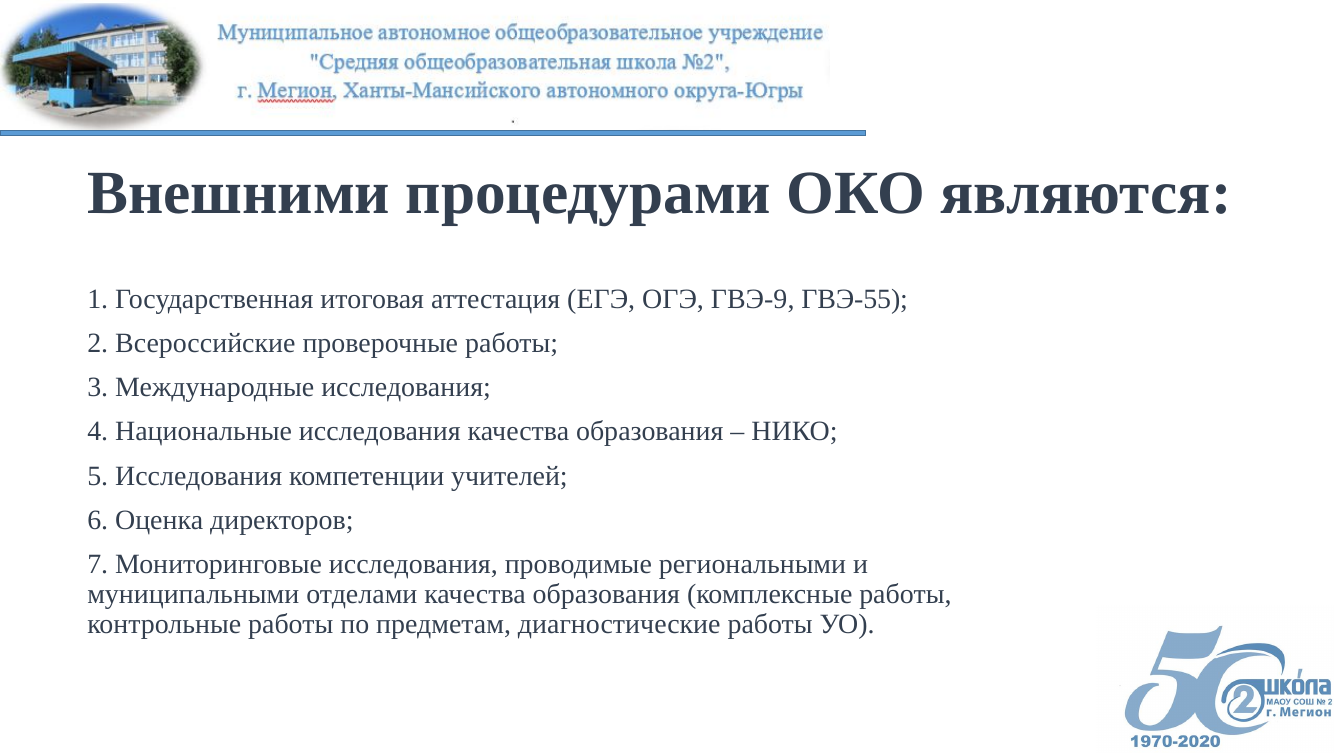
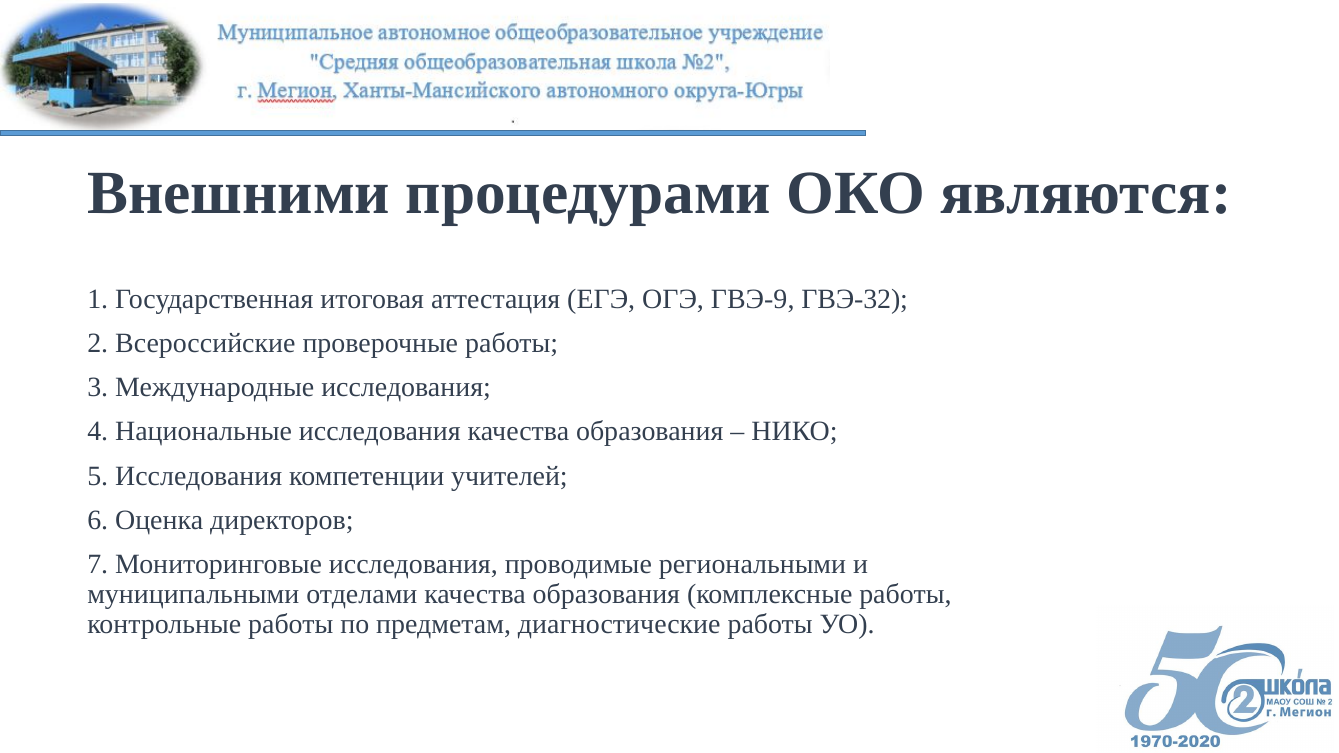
ГВЭ-55: ГВЭ-55 -> ГВЭ-32 (855, 300)
